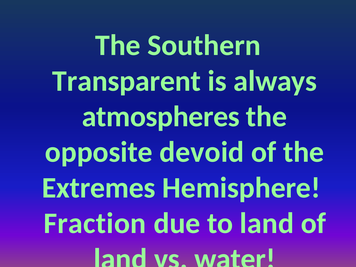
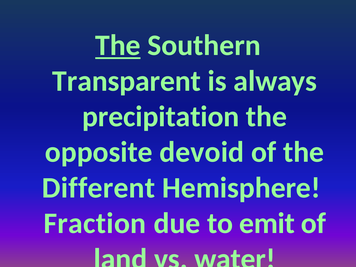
The underline: none -> present (118, 45)
atmospheres: atmospheres -> precipitation (161, 117)
Extremes: Extremes -> Different (99, 188)
to land: land -> emit (267, 223)
